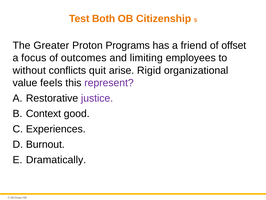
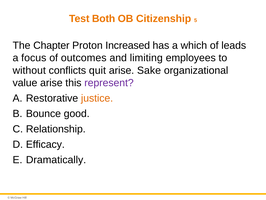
Greater: Greater -> Chapter (51, 45)
Programs: Programs -> Increased (128, 45)
friend: friend -> which (194, 45)
offset: offset -> leads (234, 45)
Rigid: Rigid -> Sake (149, 70)
value feels: feels -> arise (51, 83)
justice colour: purple -> orange (97, 98)
Context: Context -> Bounce (43, 113)
Experiences: Experiences -> Relationship (56, 129)
Burnout: Burnout -> Efficacy (45, 144)
